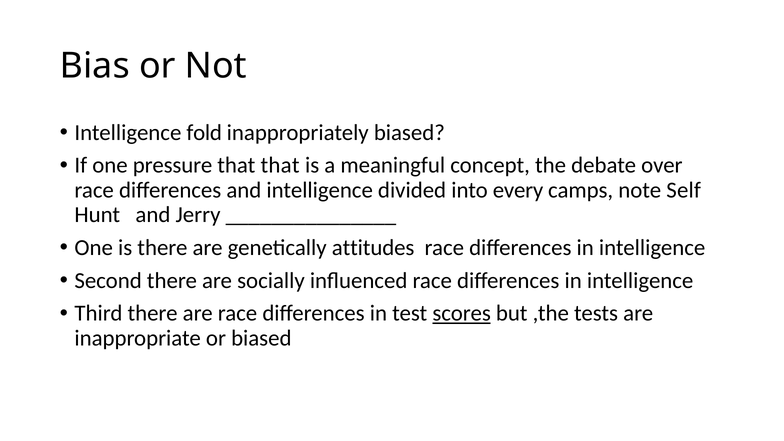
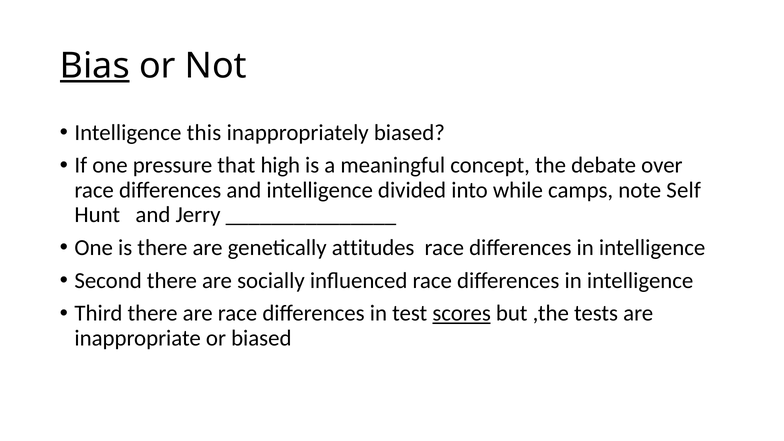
Bias underline: none -> present (95, 66)
fold: fold -> this (204, 133)
that that: that -> high (280, 165)
every: every -> while (518, 190)
